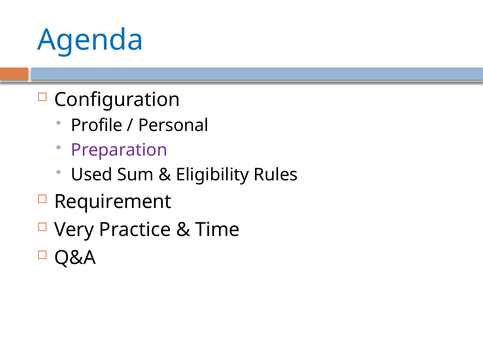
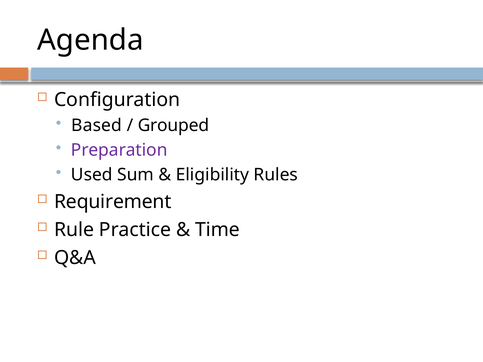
Agenda colour: blue -> black (90, 40)
Profile: Profile -> Based (97, 126)
Personal: Personal -> Grouped (173, 126)
Very: Very -> Rule (74, 230)
